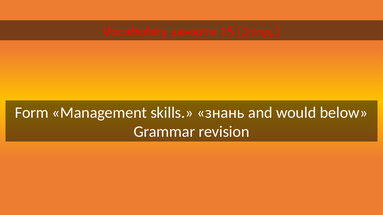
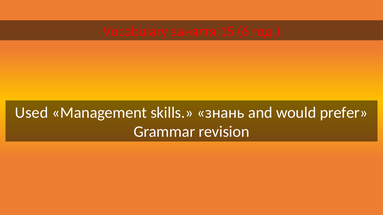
3: 3 -> 6 (243, 31)
Form: Form -> Used (32, 113)
below: below -> prefer (344, 113)
